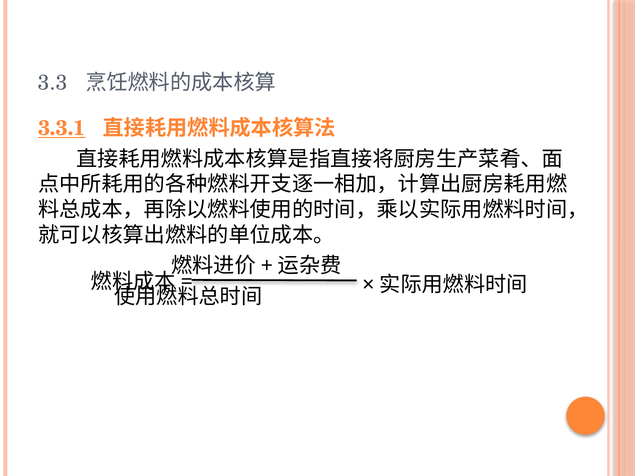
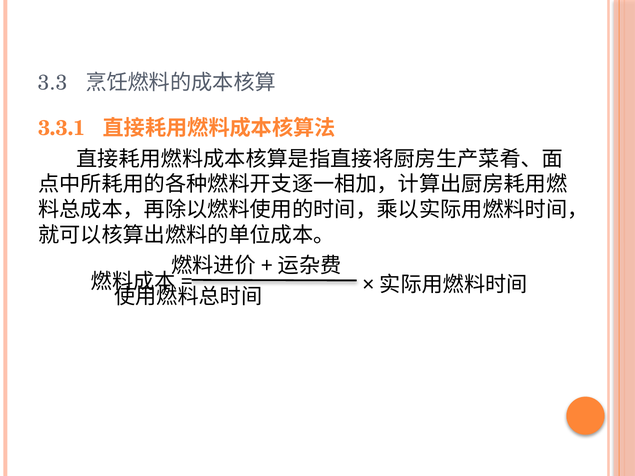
3.3.1 underline: present -> none (62, 128)
